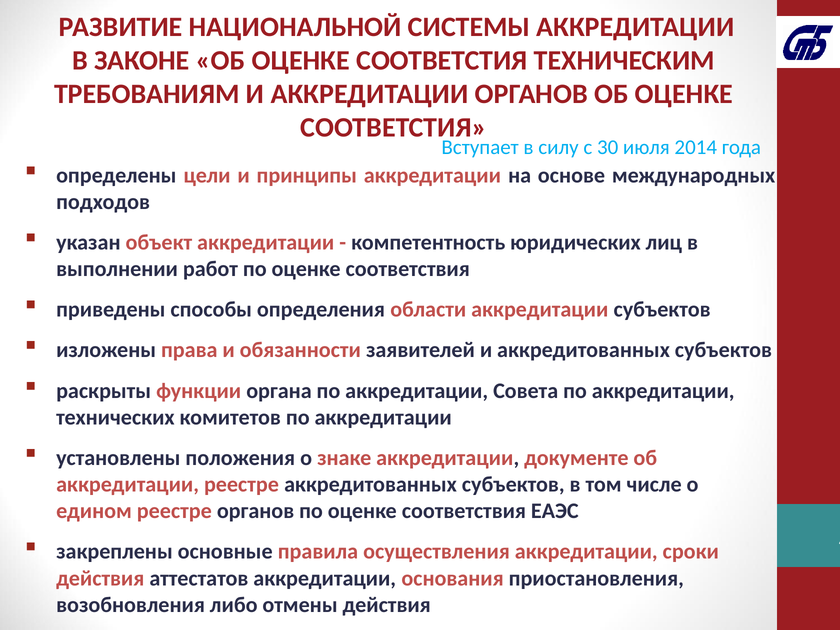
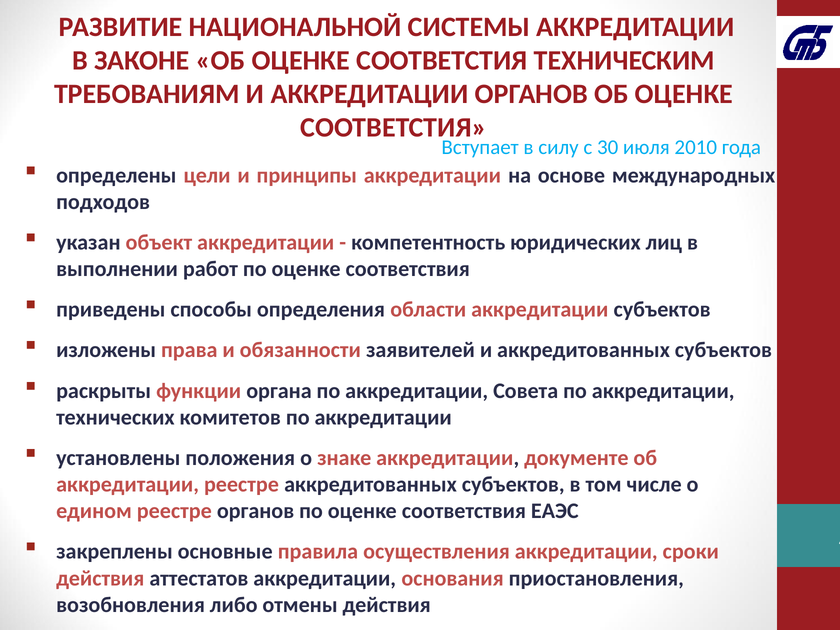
2014: 2014 -> 2010 (696, 147)
